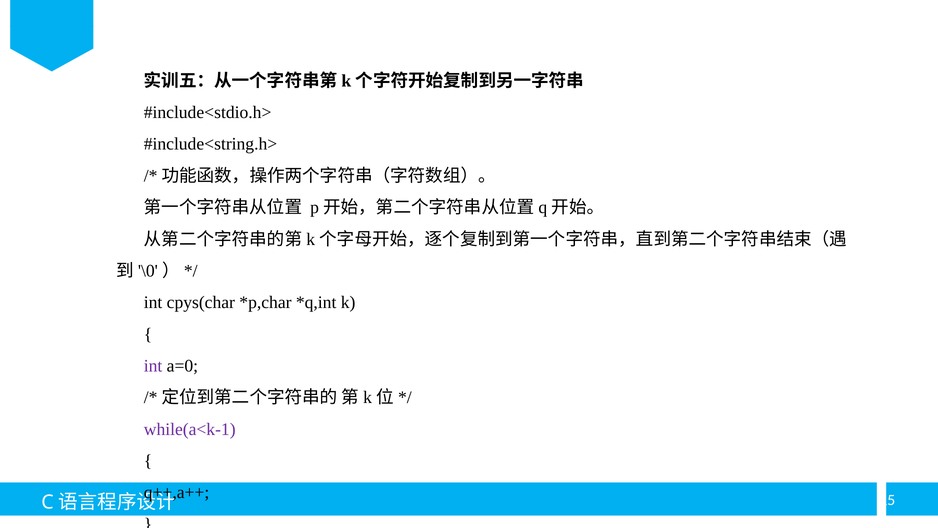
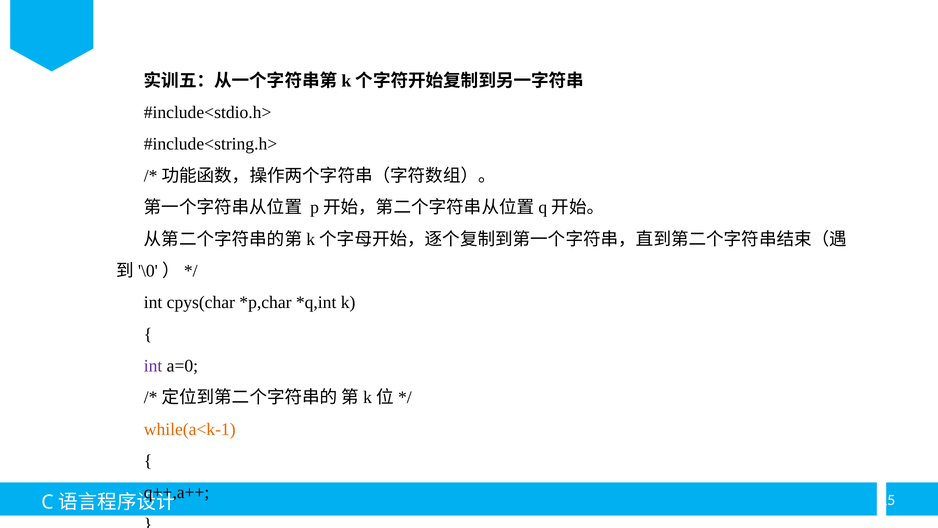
while(a<k-1 colour: purple -> orange (190, 429)
